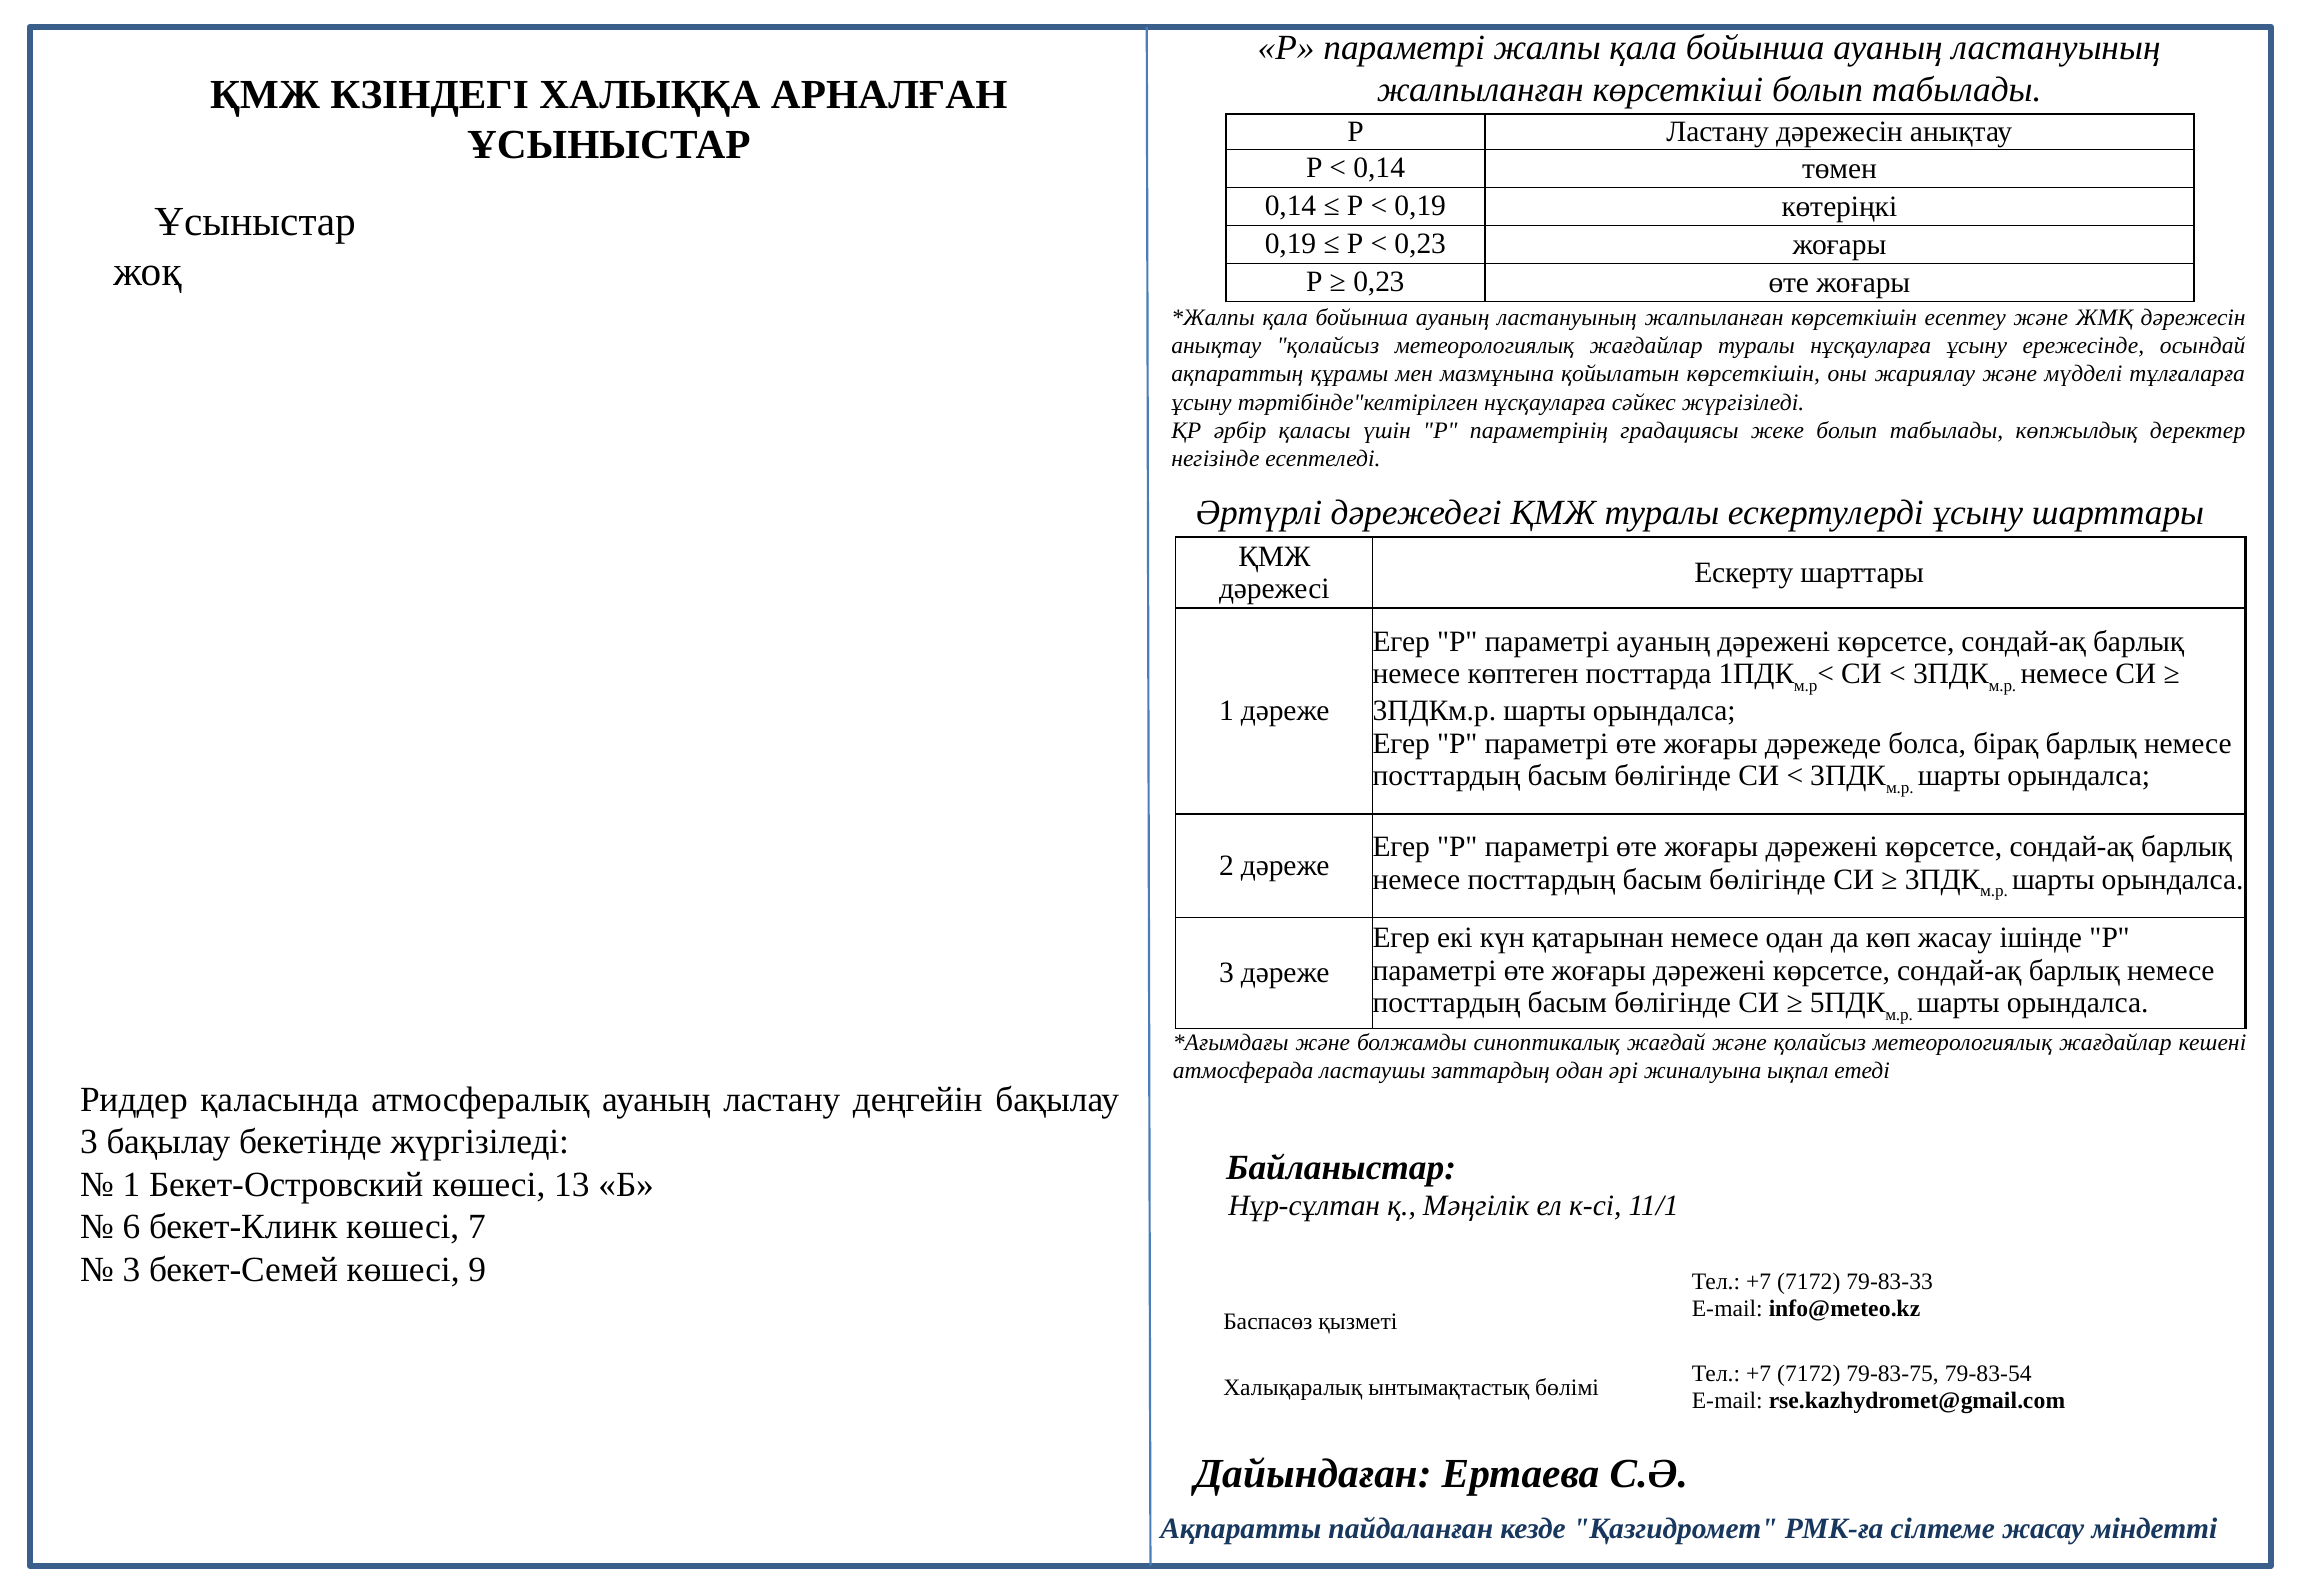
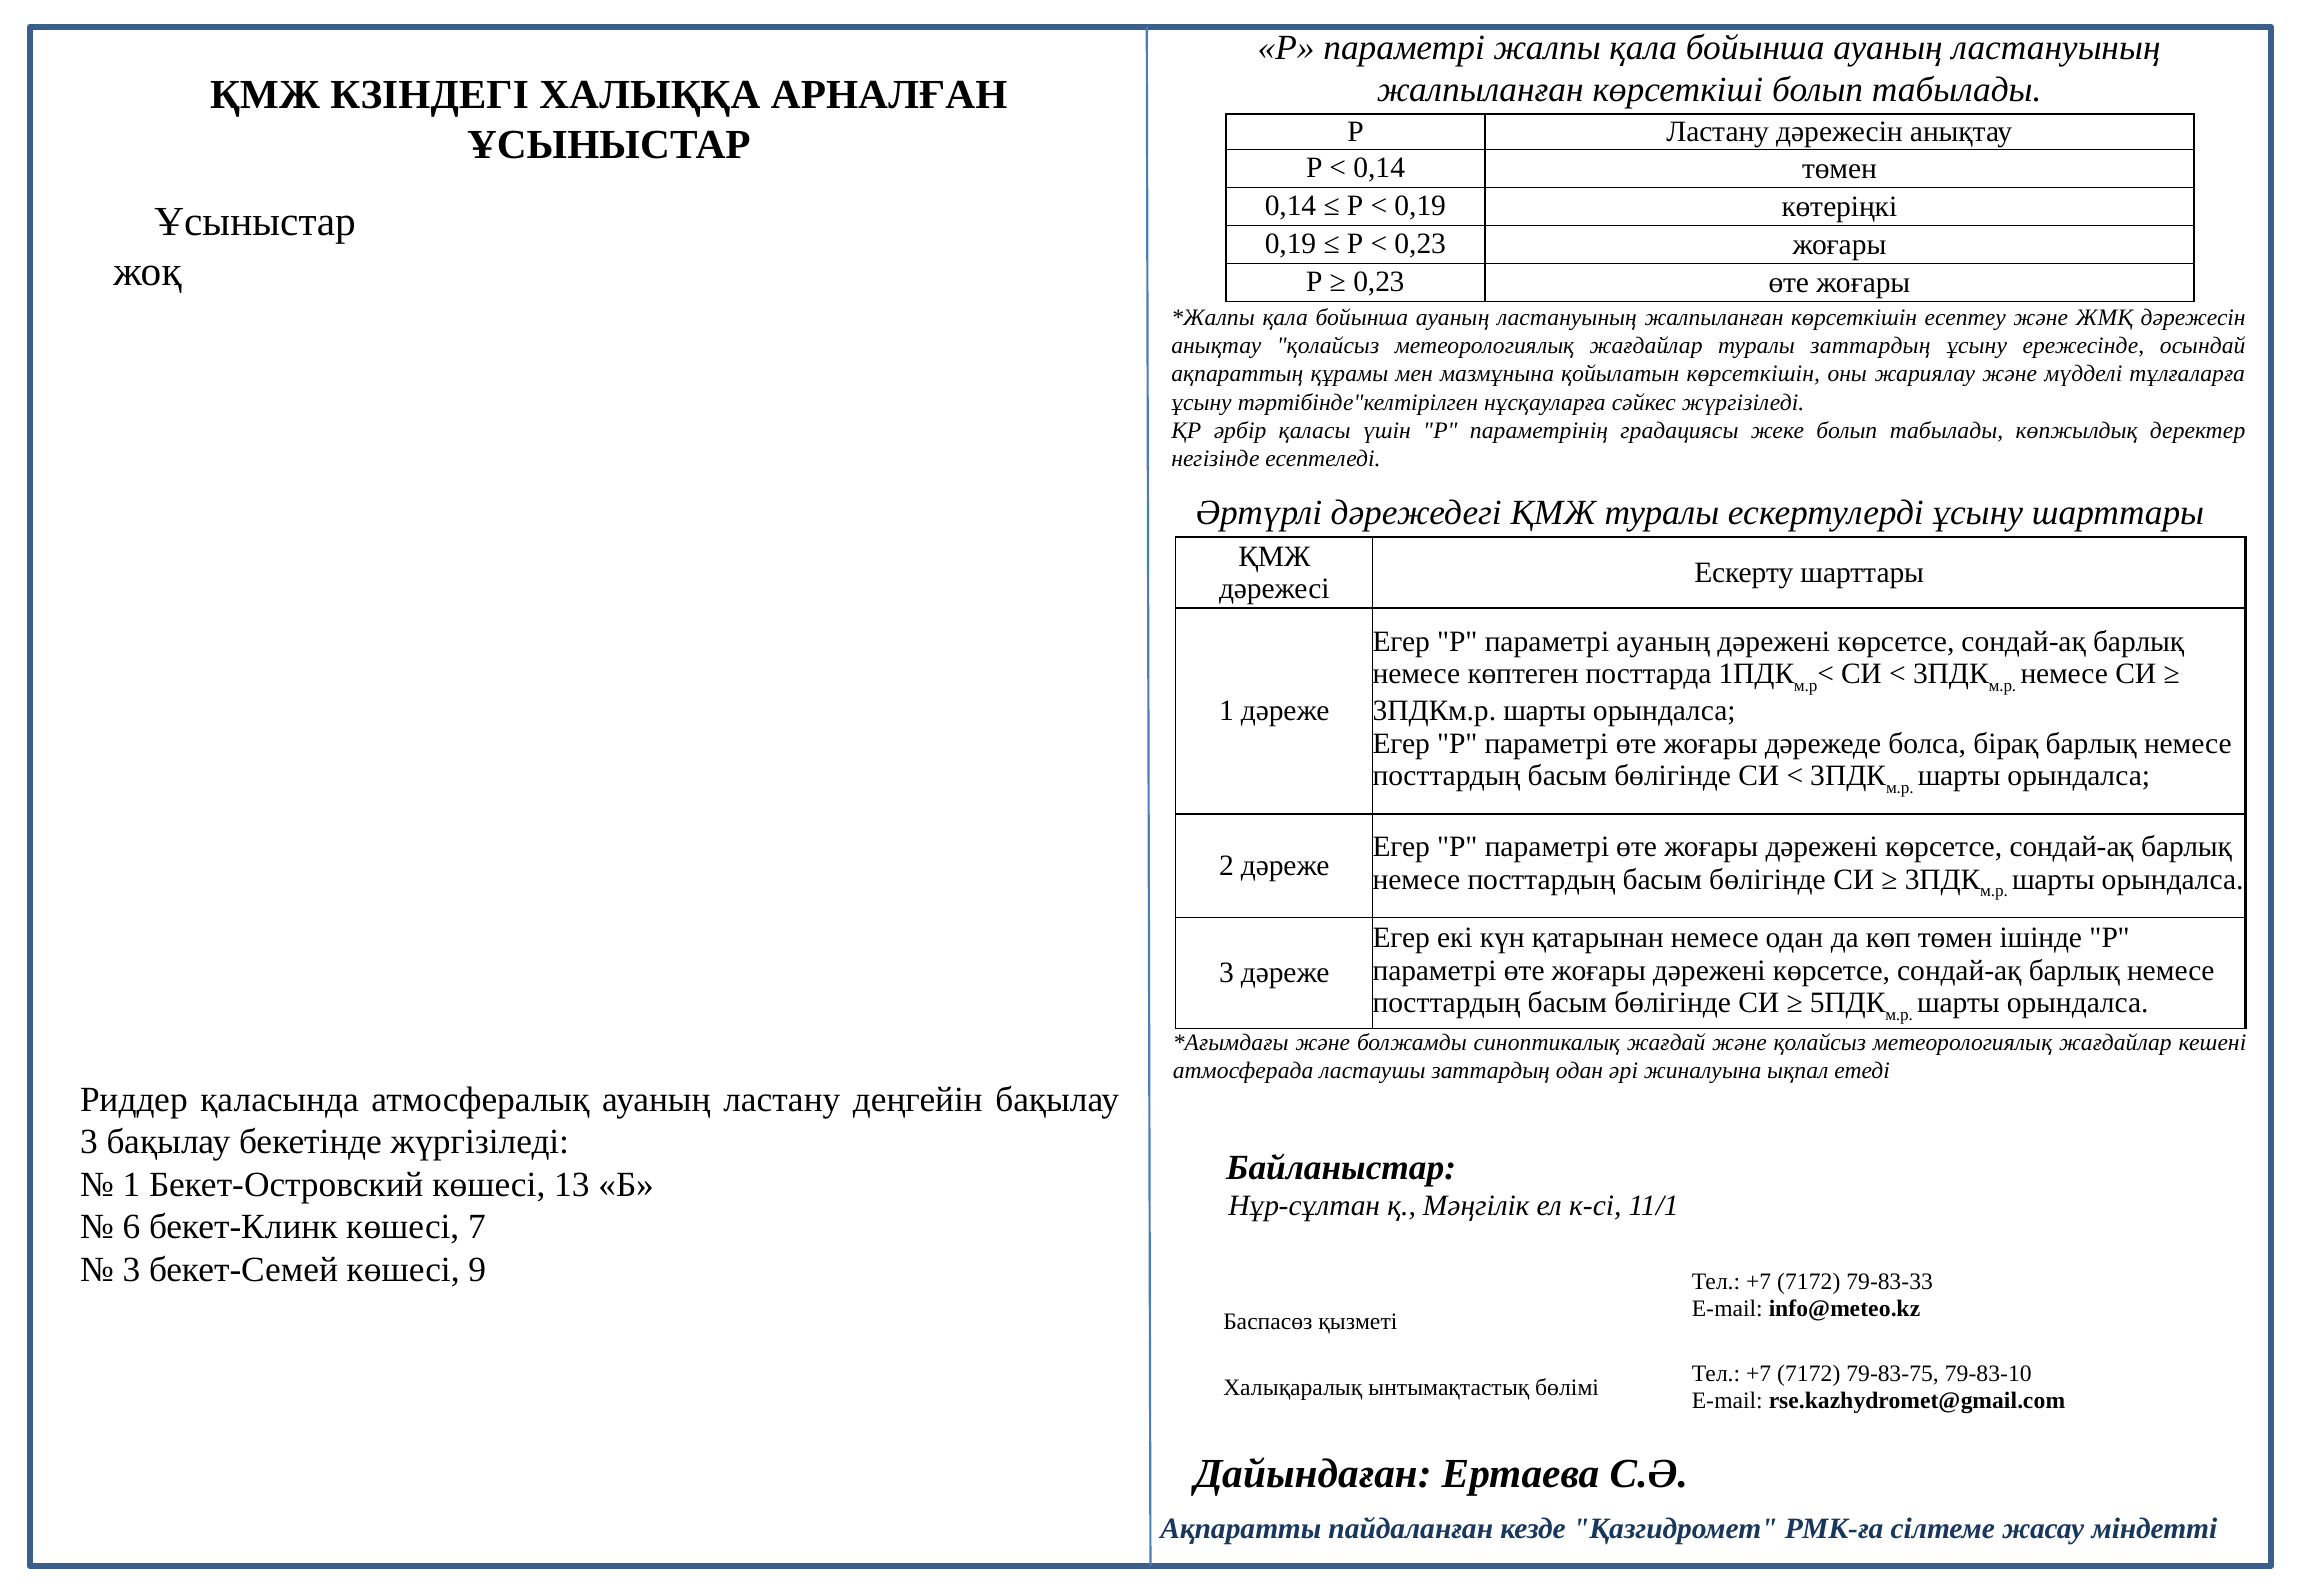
туралы нұсқауларға: нұсқауларға -> заттардың (1871, 346)
көп жасау: жасау -> төмен (1955, 938)
79-83-54: 79-83-54 -> 79-83-10 (1988, 1374)
